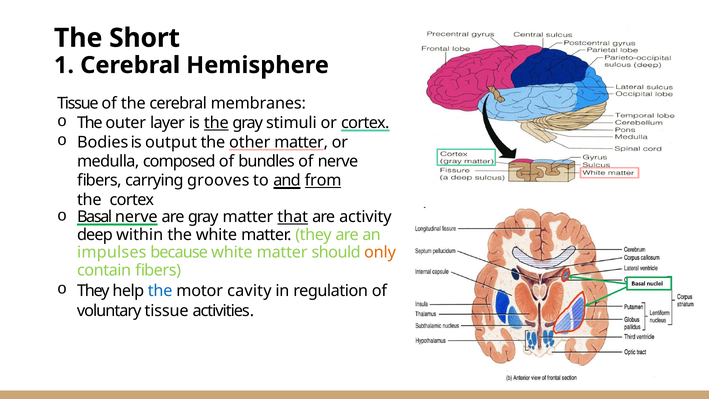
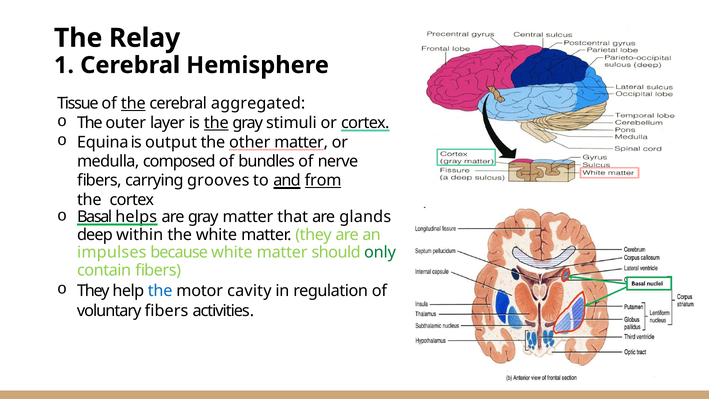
Short: Short -> Relay (145, 38)
the underline: none -> present (133, 104)
membranes: membranes -> aggregated (258, 104)
Bodies: Bodies -> Equina (103, 142)
Basal nerve: nerve -> helps (136, 217)
that underline: present -> none (293, 217)
activity: activity -> glands (365, 217)
only colour: orange -> green (380, 252)
voluntary tissue: tissue -> fibers (166, 311)
